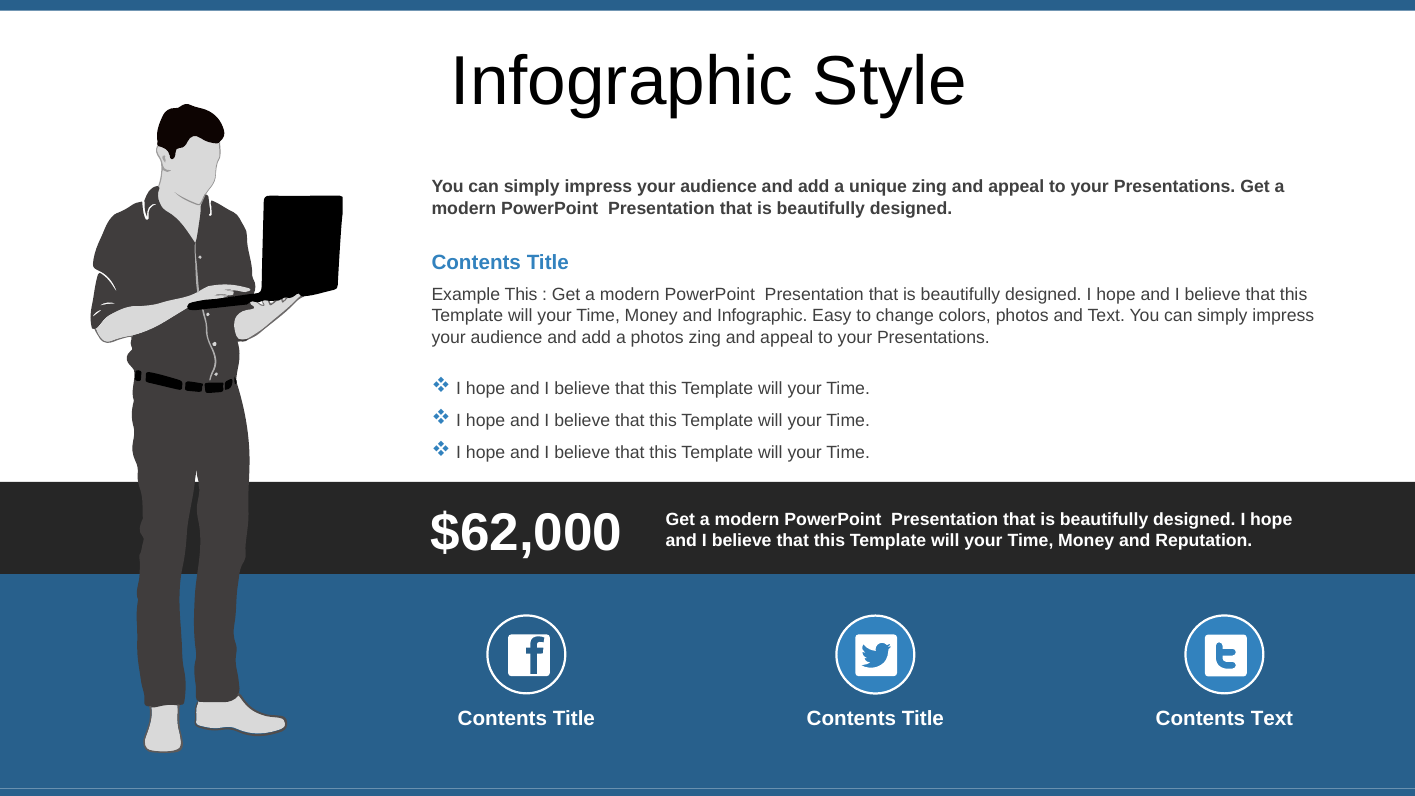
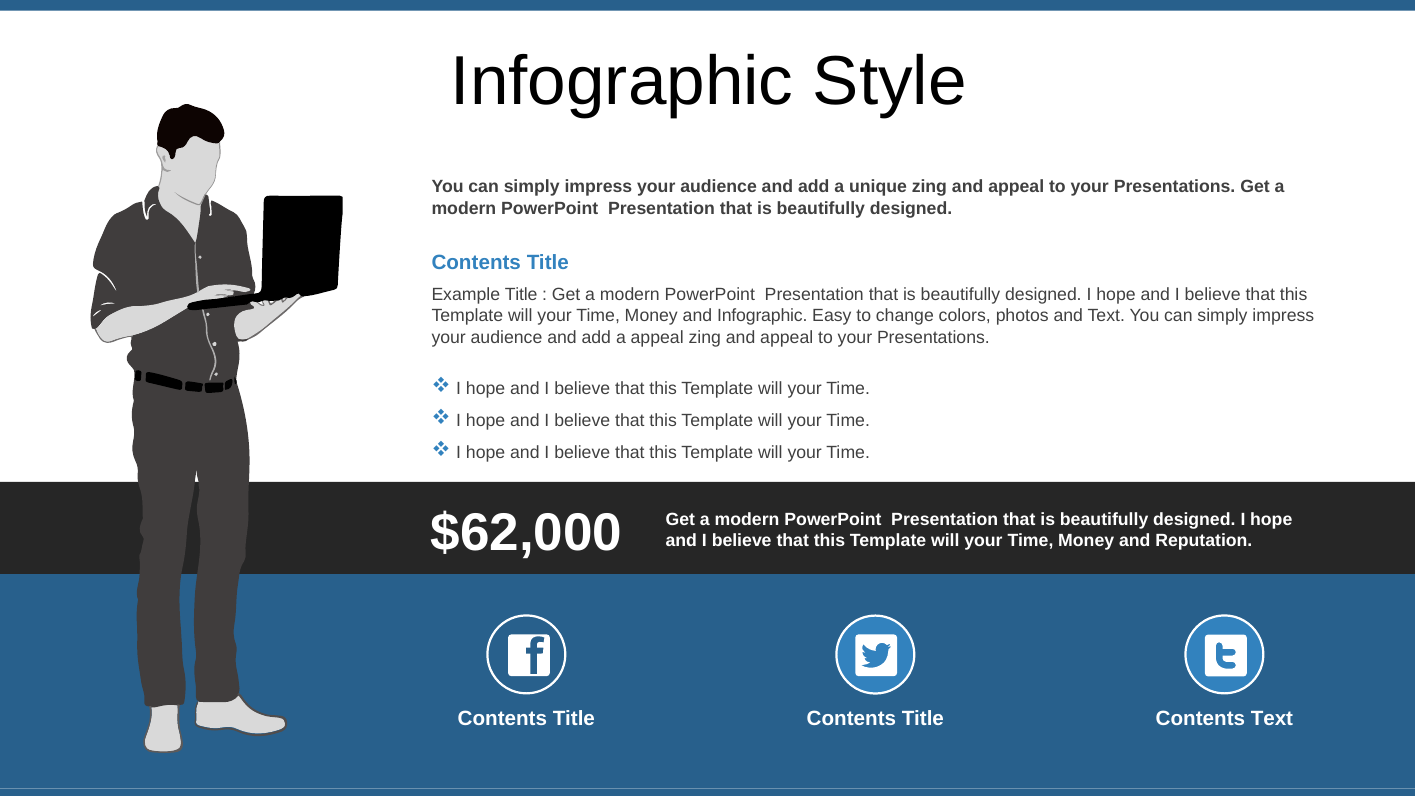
Example This: This -> Title (521, 295)
a photos: photos -> appeal (657, 337)
